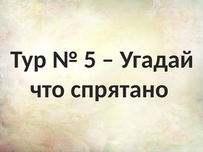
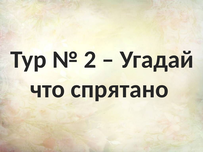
5: 5 -> 2 (90, 60)
